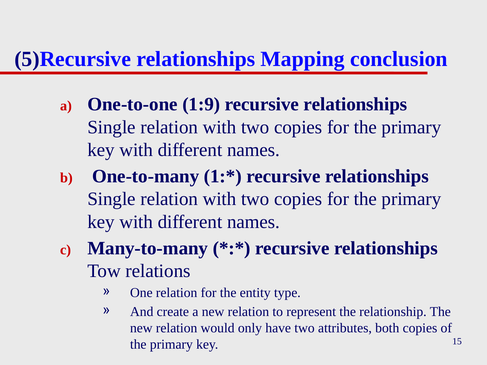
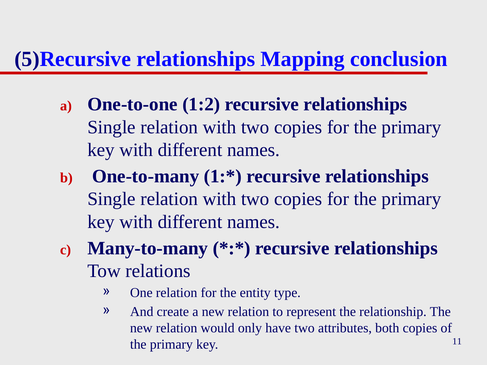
1:9: 1:9 -> 1:2 (201, 104)
15: 15 -> 11 (457, 342)
